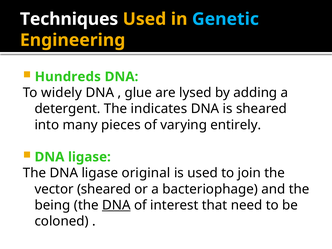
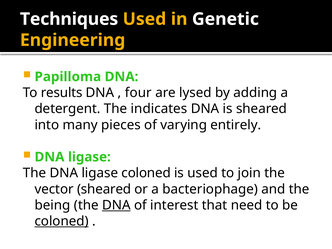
Genetic colour: light blue -> white (225, 19)
Hundreds: Hundreds -> Papilloma (68, 77)
widely: widely -> results (62, 93)
glue: glue -> four (138, 93)
ligase original: original -> coloned (146, 173)
coloned underline: none -> present (62, 221)
